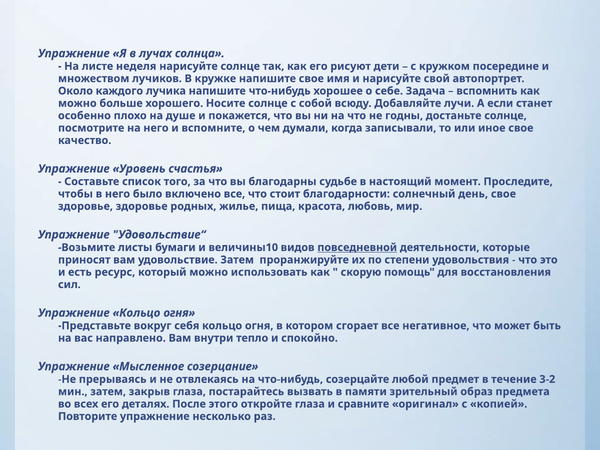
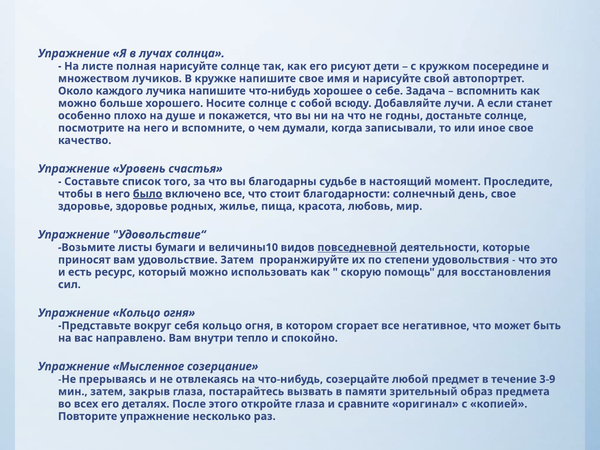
неделя: неделя -> полная (136, 66)
было underline: none -> present (148, 194)
3-2: 3-2 -> 3-9 (547, 379)
